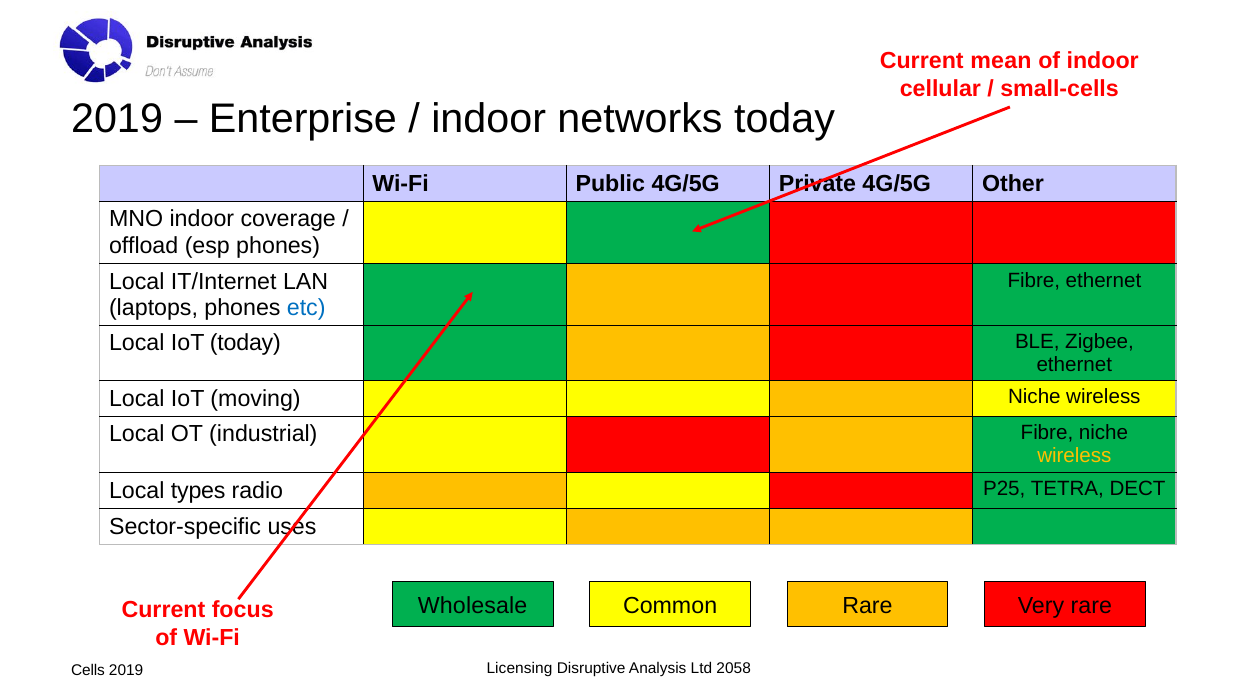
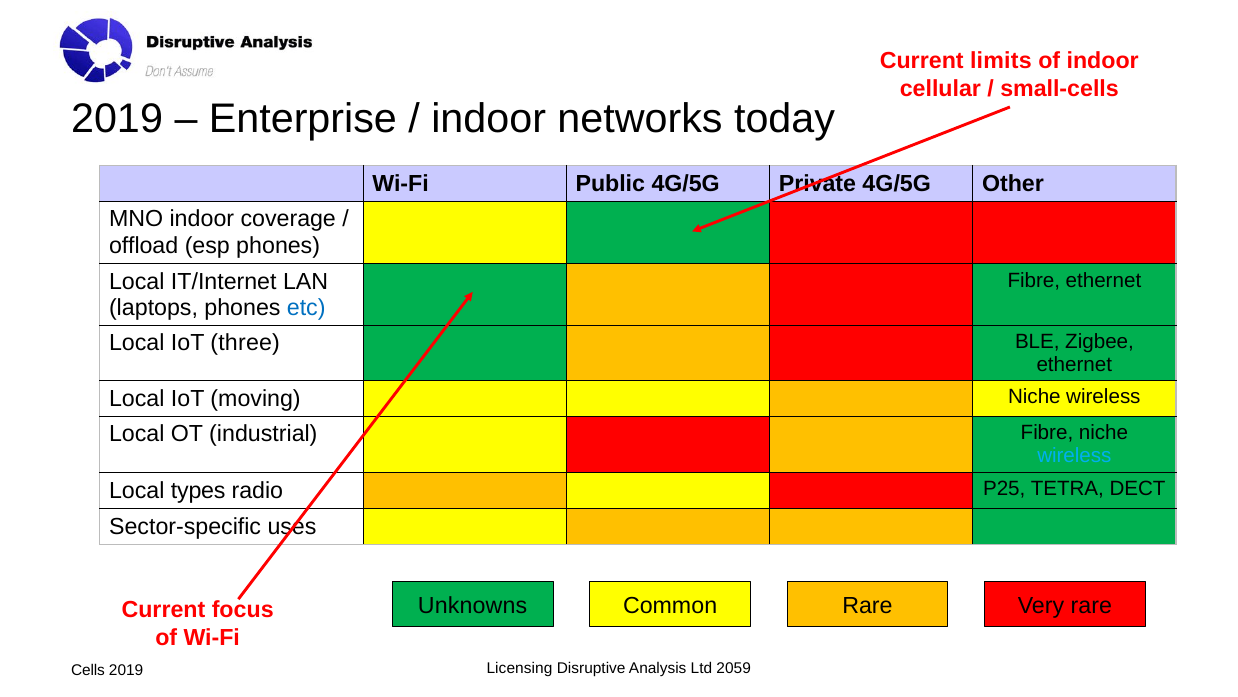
mean: mean -> limits (1001, 61)
IoT today: today -> three (245, 343)
wireless colour: yellow -> light blue (1074, 455)
Wholesale: Wholesale -> Unknowns (473, 605)
2058: 2058 -> 2059 (734, 668)
